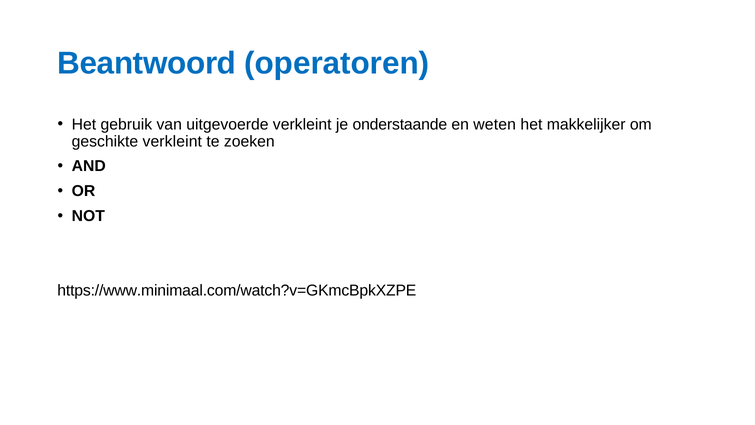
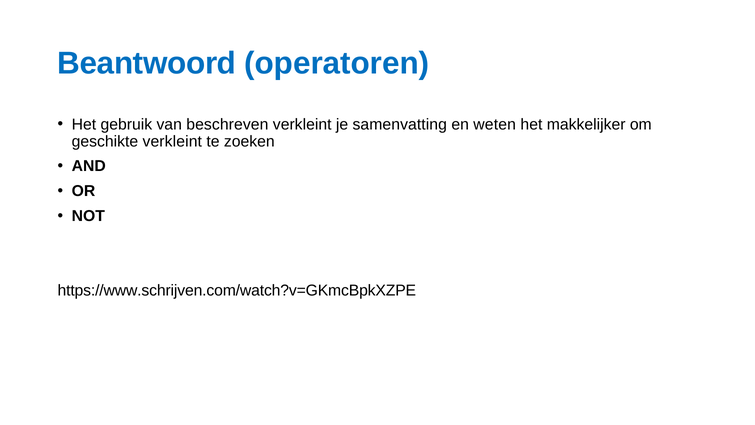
uitgevoerde: uitgevoerde -> beschreven (227, 124)
onderstaande: onderstaande -> samenvatting (400, 124)
https://www.minimaal.com/watch?v=GKmcBpkXZPE: https://www.minimaal.com/watch?v=GKmcBpkXZPE -> https://www.schrijven.com/watch?v=GKmcBpkXZPE (237, 290)
